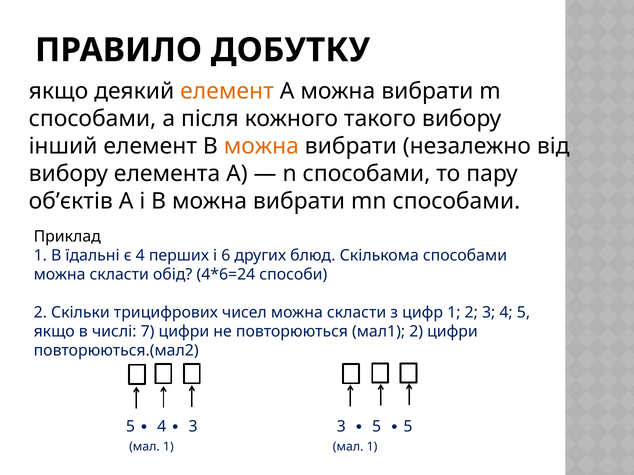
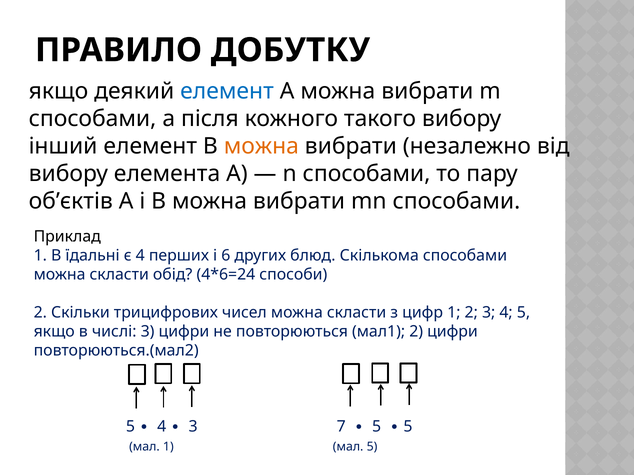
елемент colour: orange -> blue (227, 91)
числі 7: 7 -> 3 (148, 332)
3: 3 -> 7 (341, 427)
1 мал 1: 1 -> 5 (372, 447)
